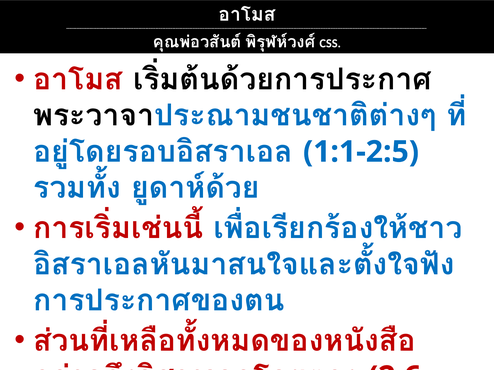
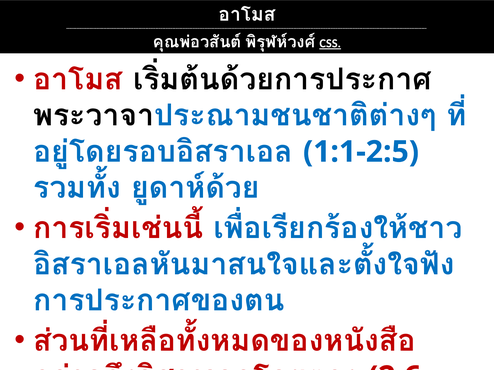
CSS underline: none -> present (330, 44)
